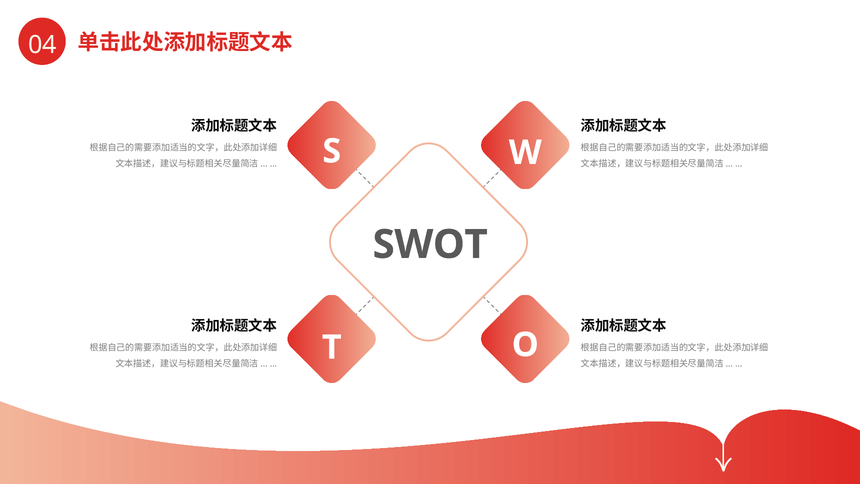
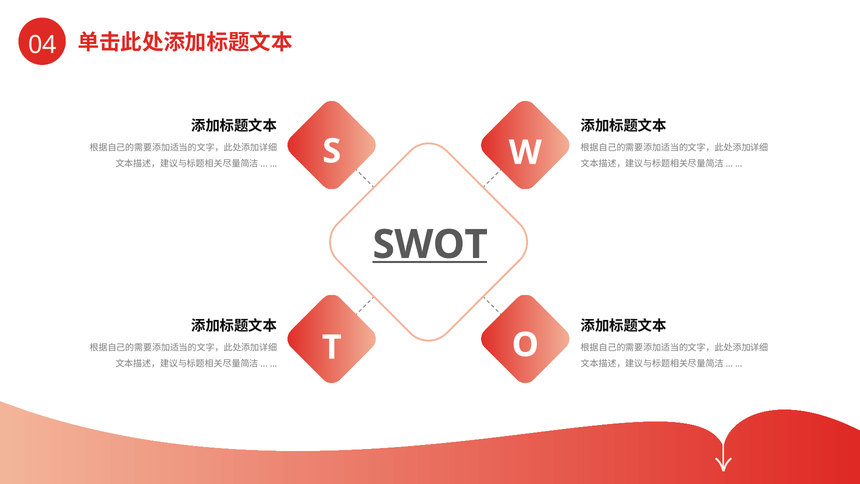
SWOT underline: none -> present (430, 244)
